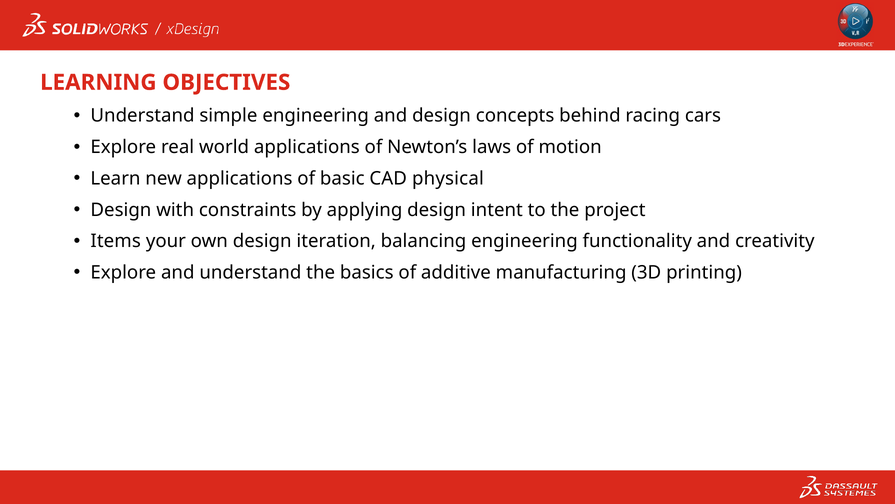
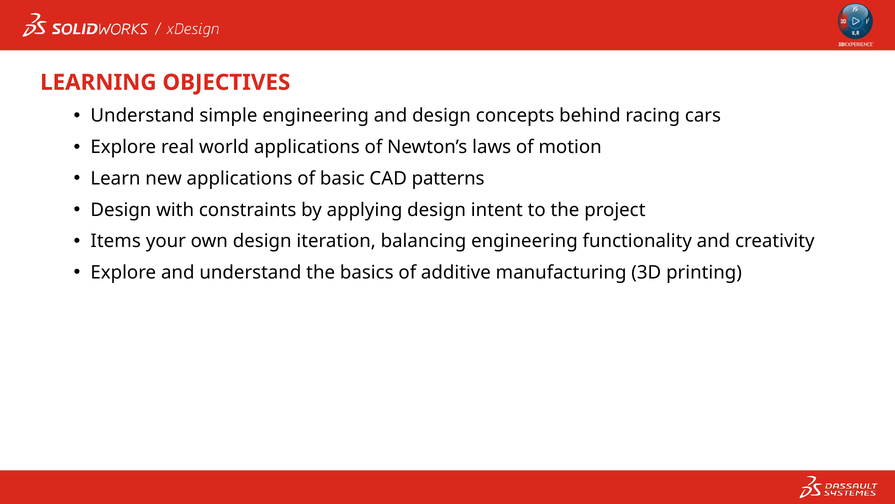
physical: physical -> patterns (448, 178)
